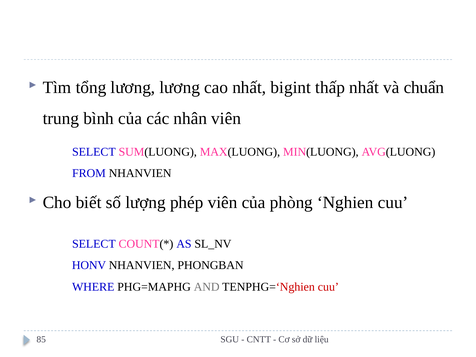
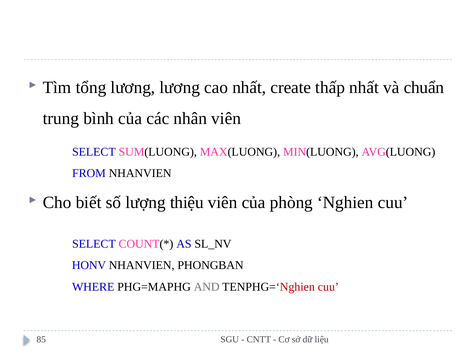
bigint: bigint -> create (291, 88)
phép: phép -> thiệu (187, 203)
